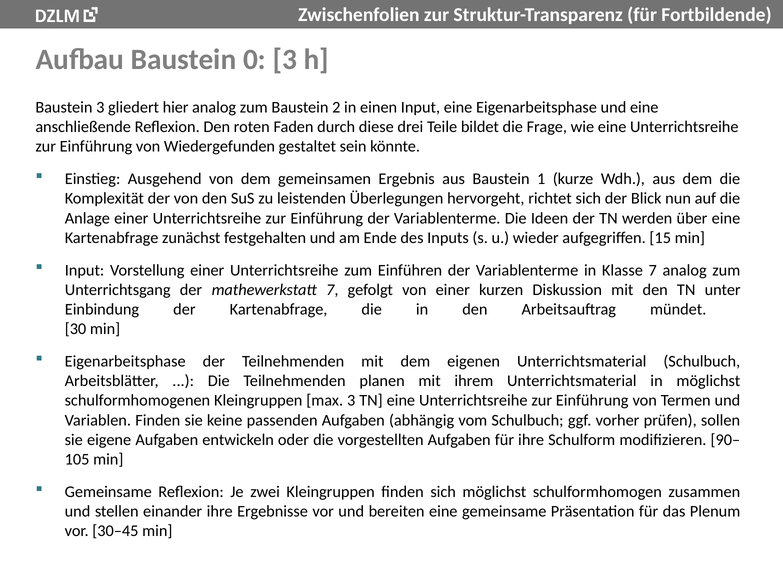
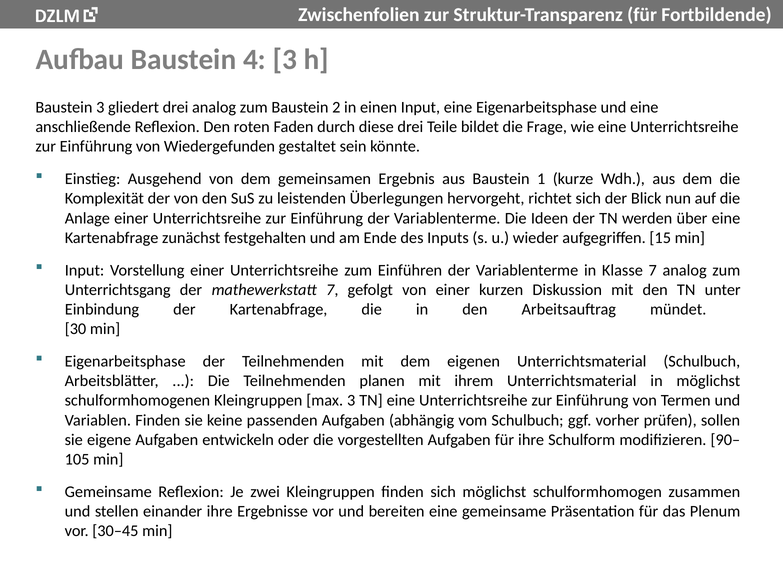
0: 0 -> 4 (254, 59)
gliedert hier: hier -> drei (176, 107)
